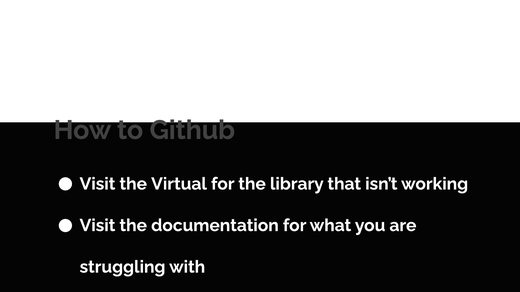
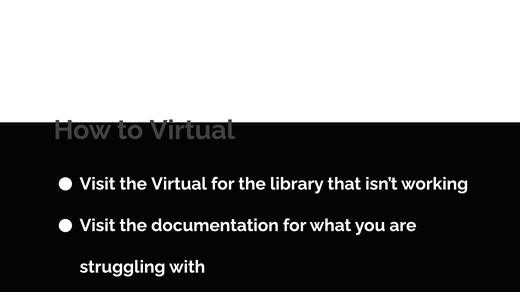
to Github: Github -> Virtual (192, 130)
